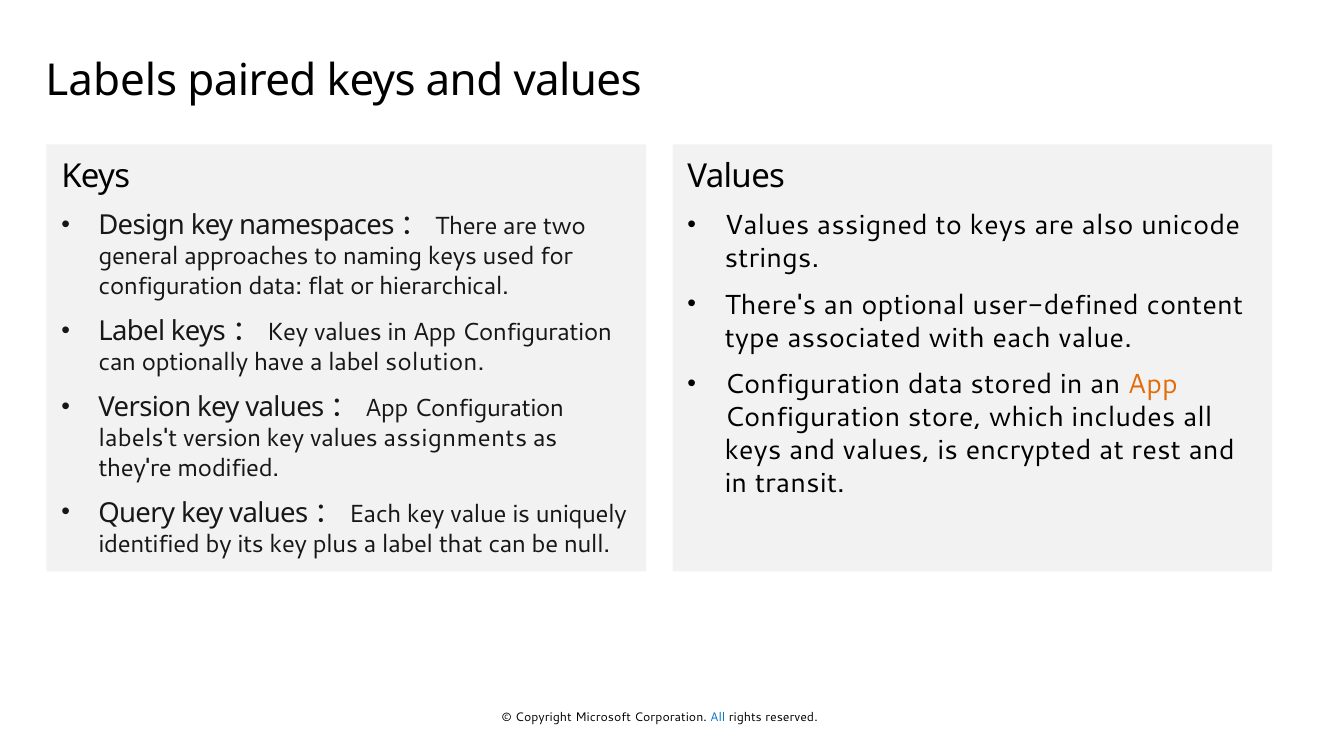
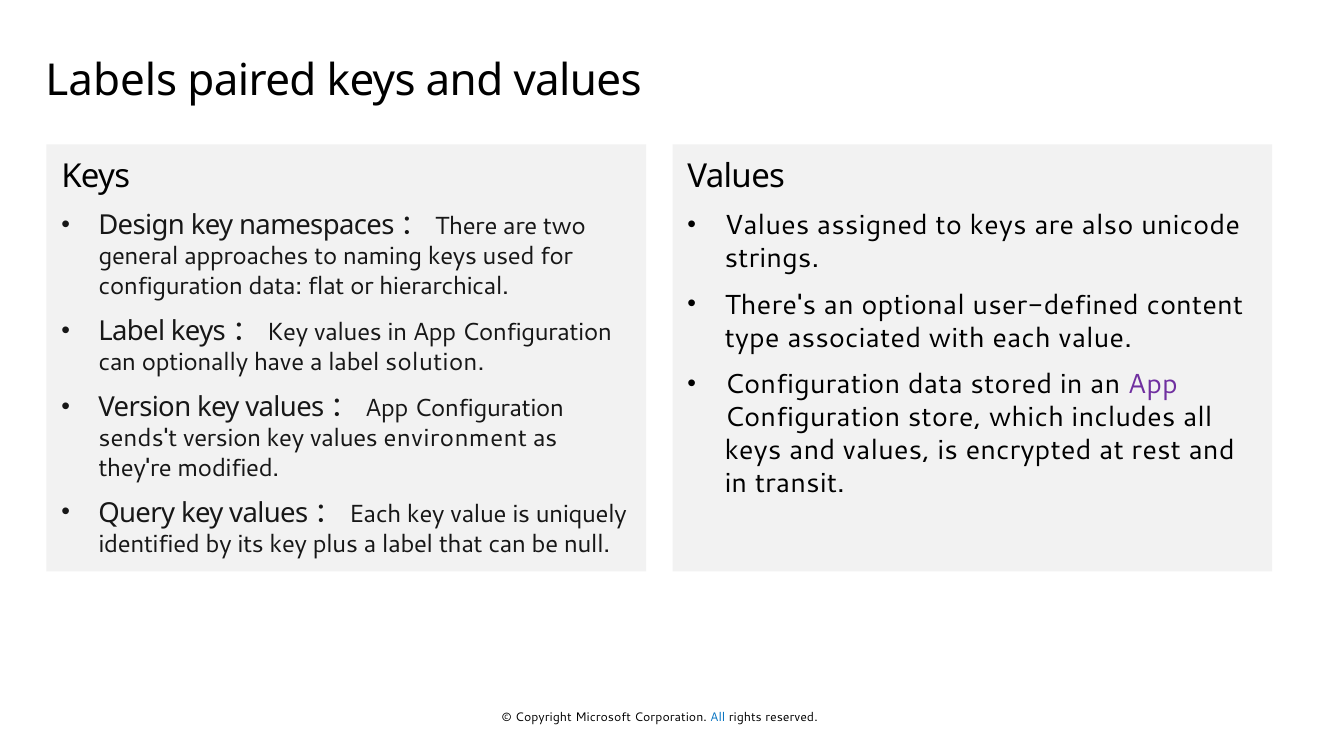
App colour: orange -> purple (1153, 384)
labels't: labels't -> sends't (138, 439)
assignments: assignments -> environment (455, 439)
